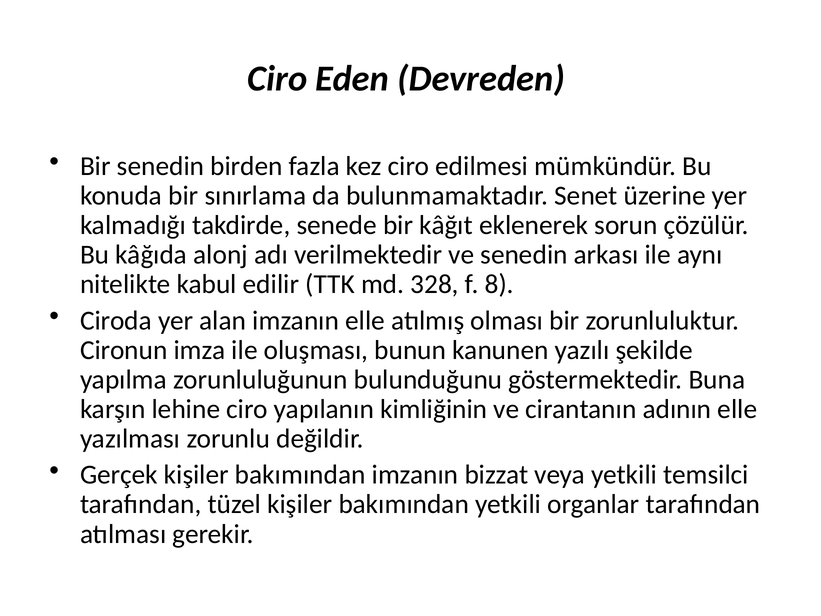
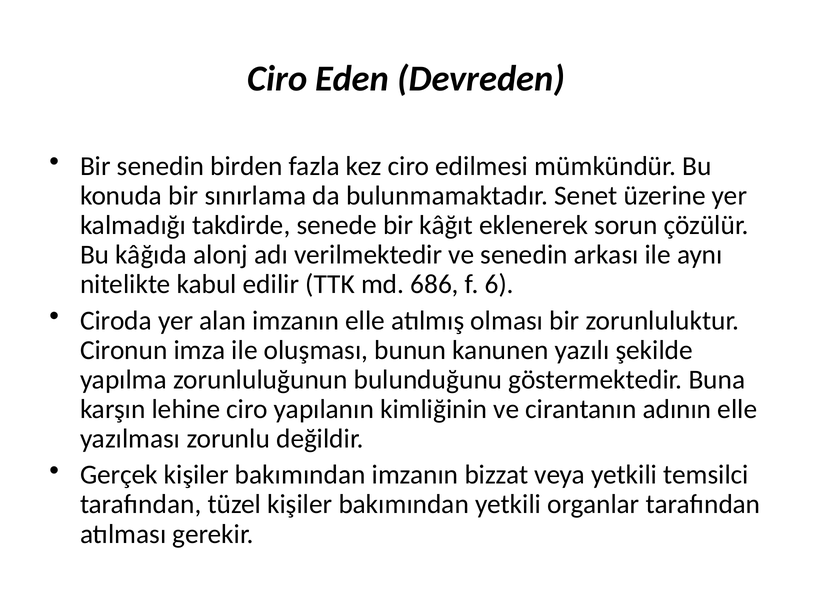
328: 328 -> 686 (435, 284)
8: 8 -> 6 (499, 284)
